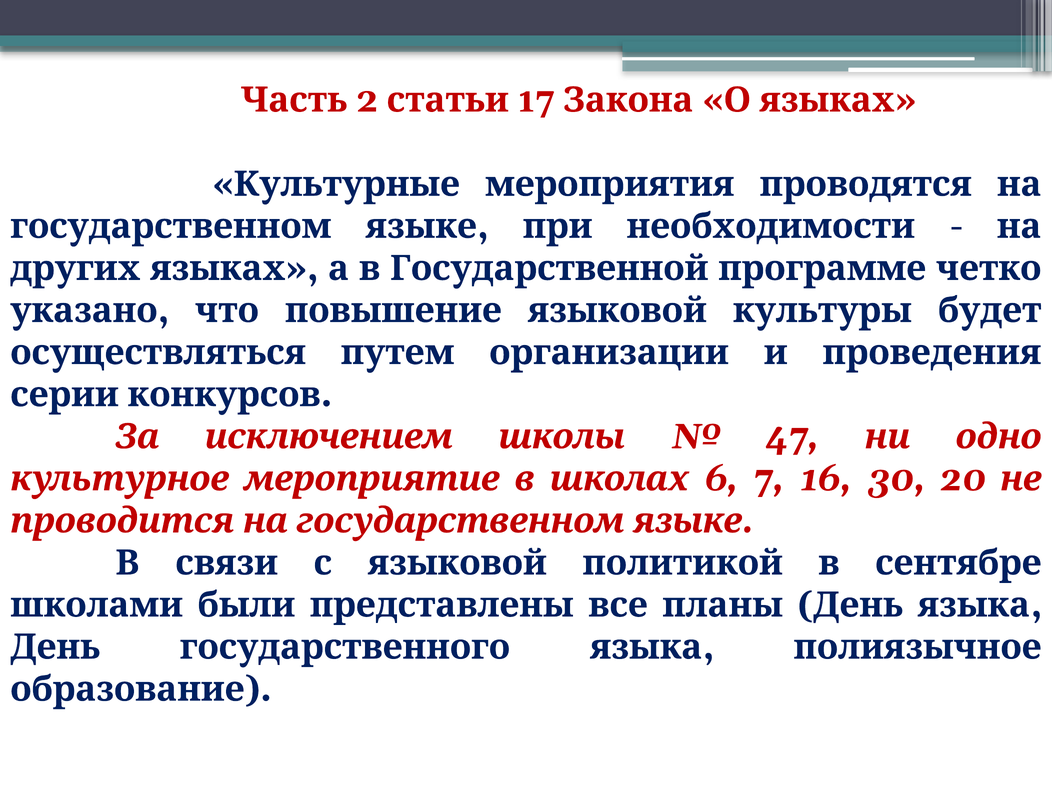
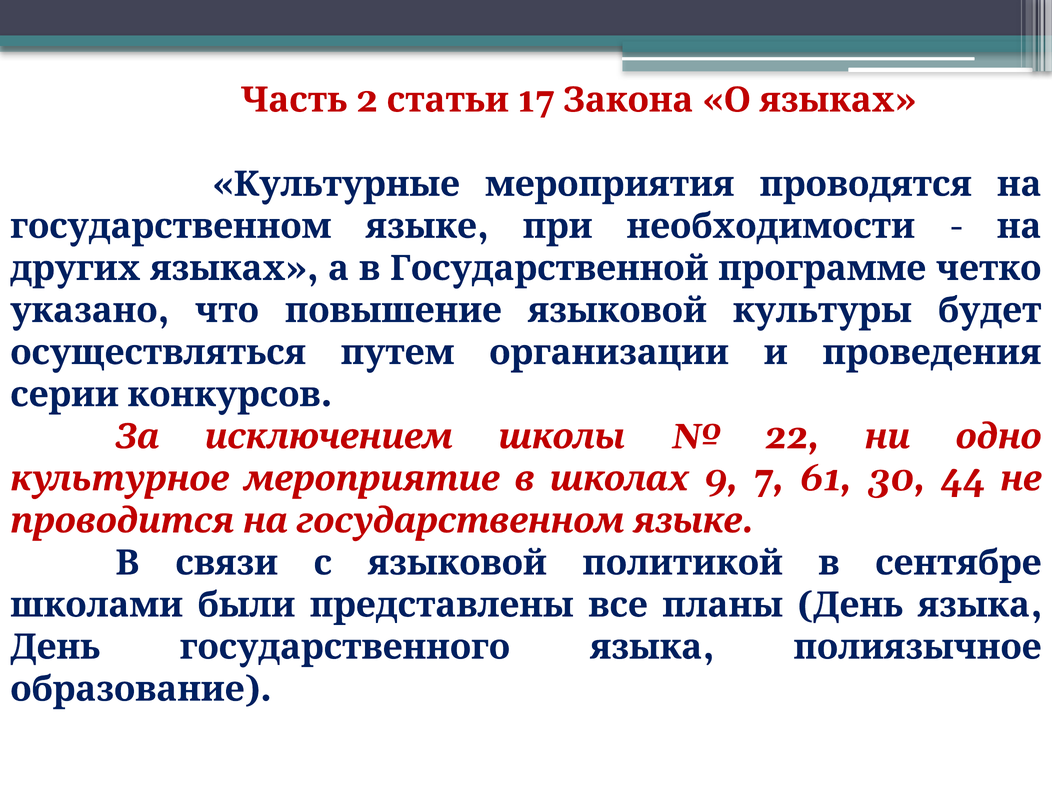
47: 47 -> 22 (793, 437)
6: 6 -> 9 (722, 479)
16: 16 -> 61 (826, 479)
20: 20 -> 44 (963, 479)
